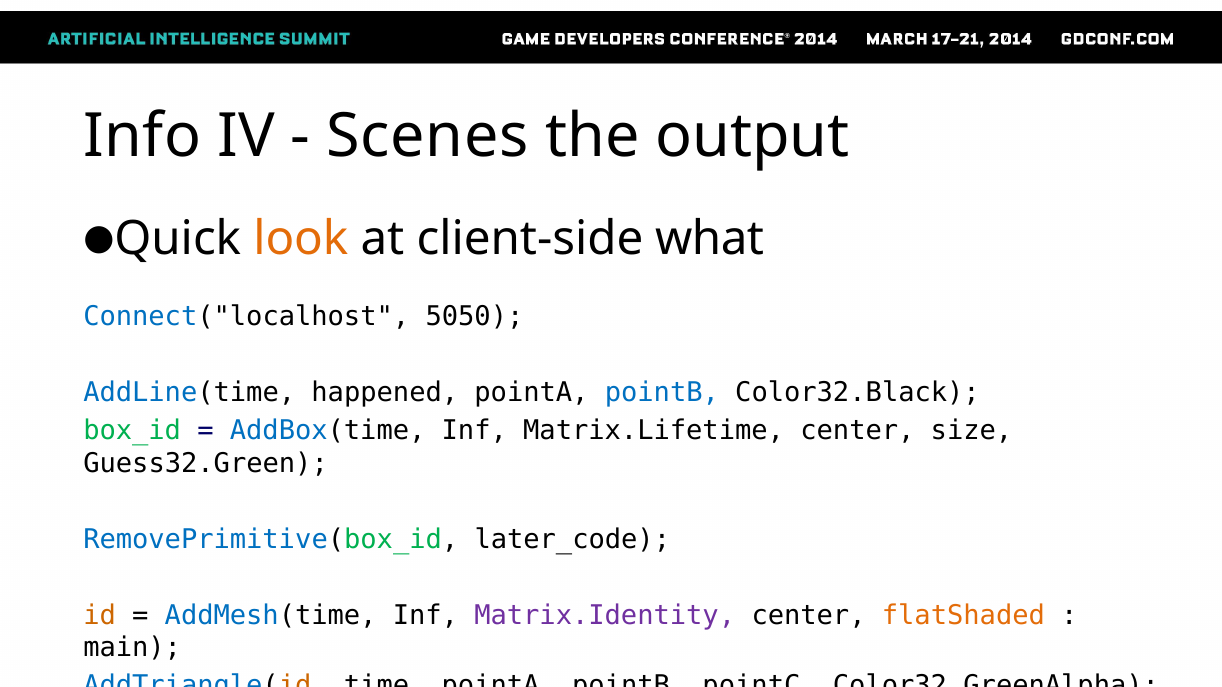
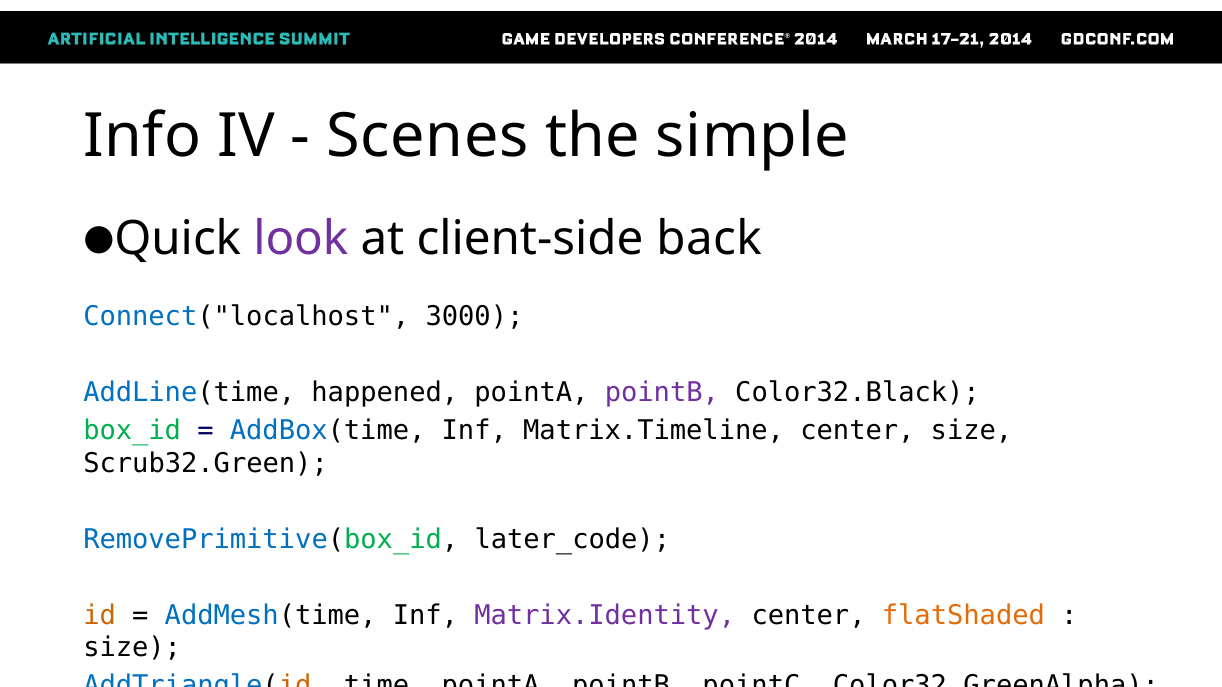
output: output -> simple (752, 136)
look colour: orange -> purple (301, 239)
what: what -> back (709, 239)
5050: 5050 -> 3000 (474, 317)
pointB colour: blue -> purple (662, 393)
Matrix.Lifetime: Matrix.Lifetime -> Matrix.Timeline (654, 431)
Guess32.Green: Guess32.Green -> Scrub32.Green (206, 463)
main: main -> size (132, 648)
